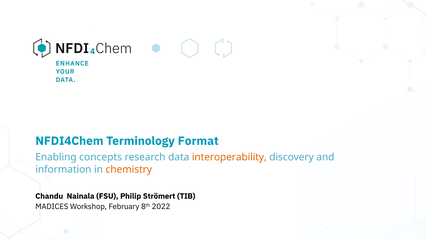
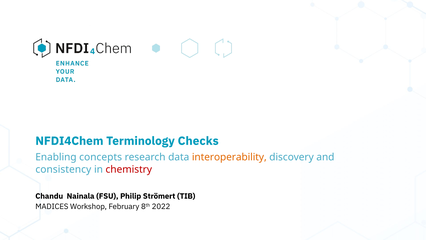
Format: Format -> Checks (198, 141)
information: information -> consistency (63, 169)
chemistry colour: orange -> red (129, 169)
